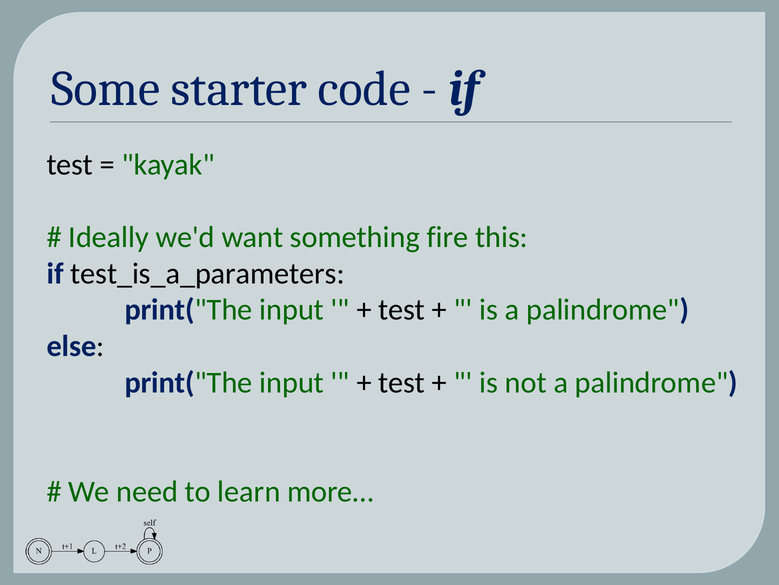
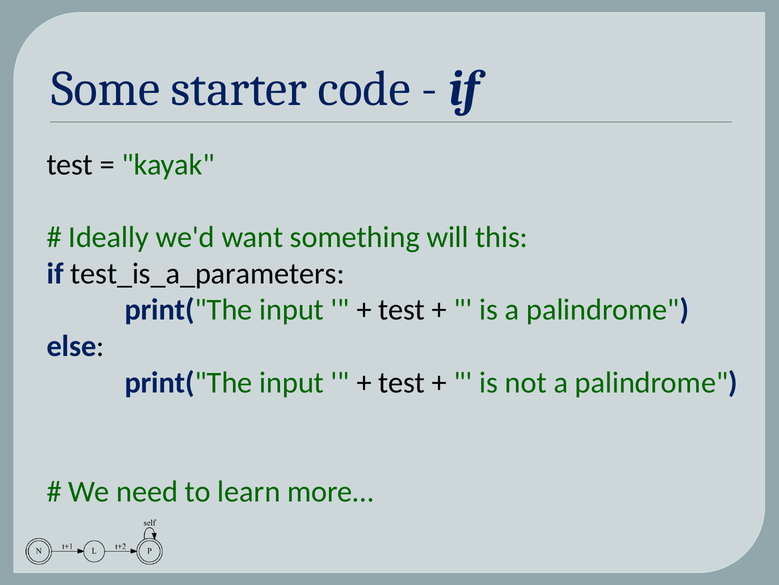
fire: fire -> will (448, 237)
